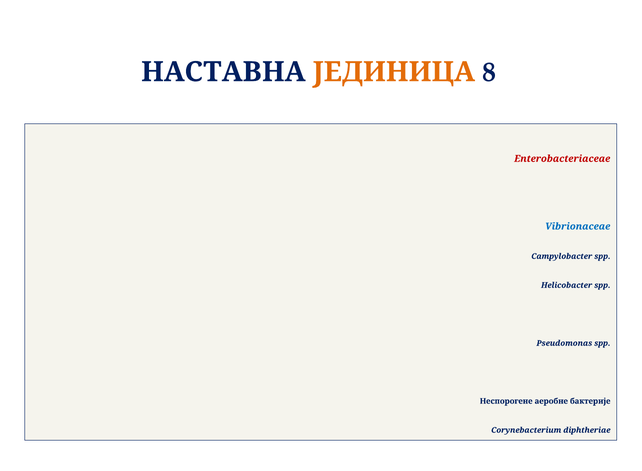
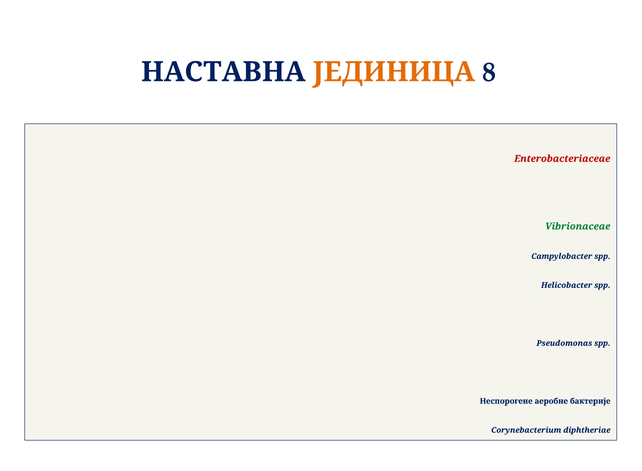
Vibrionaceae colour: blue -> green (578, 226)
